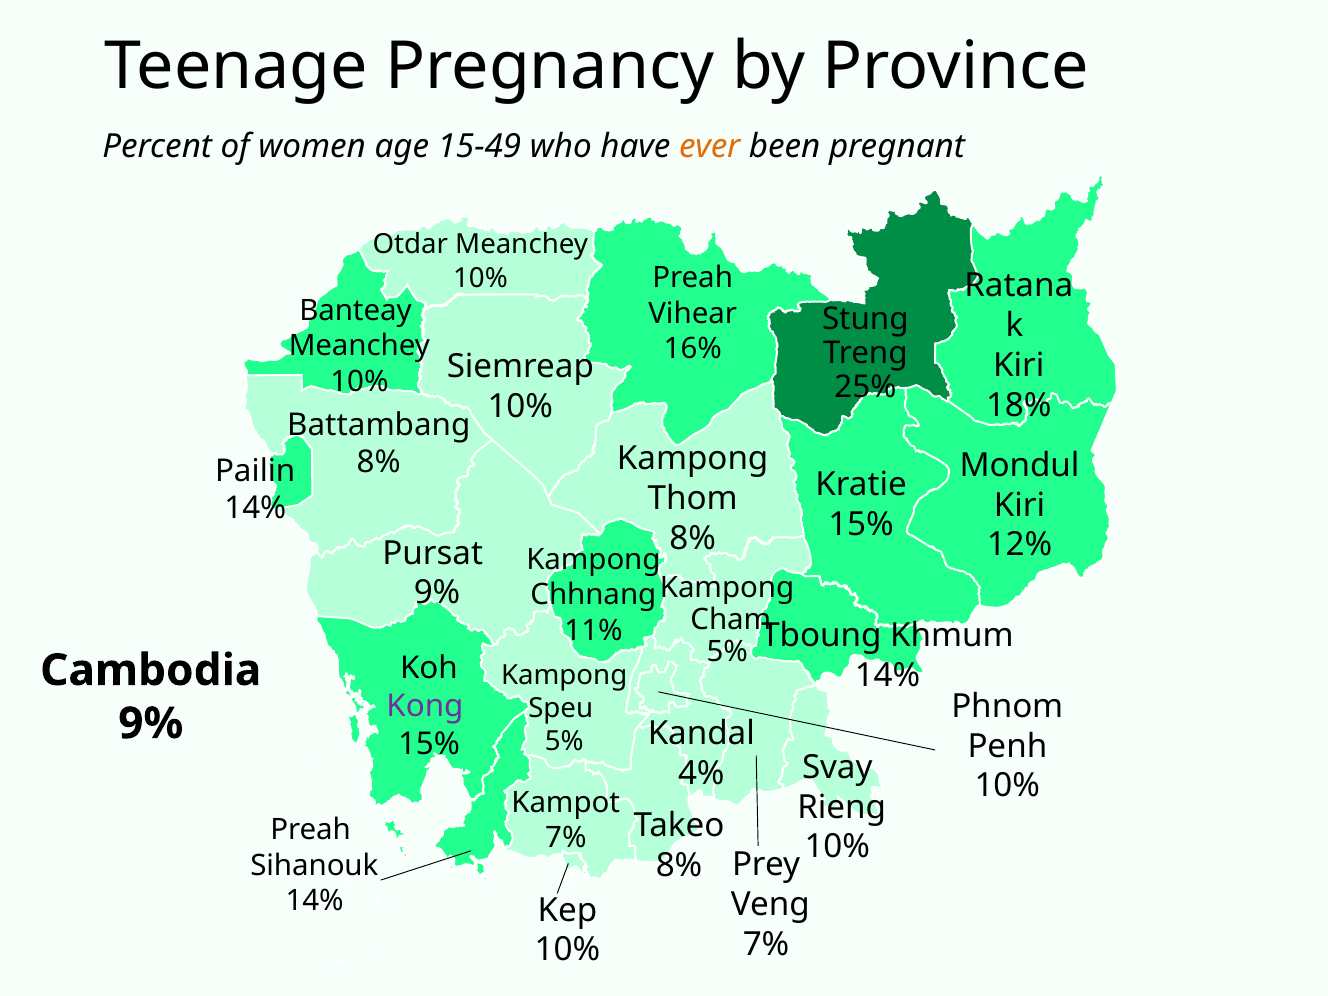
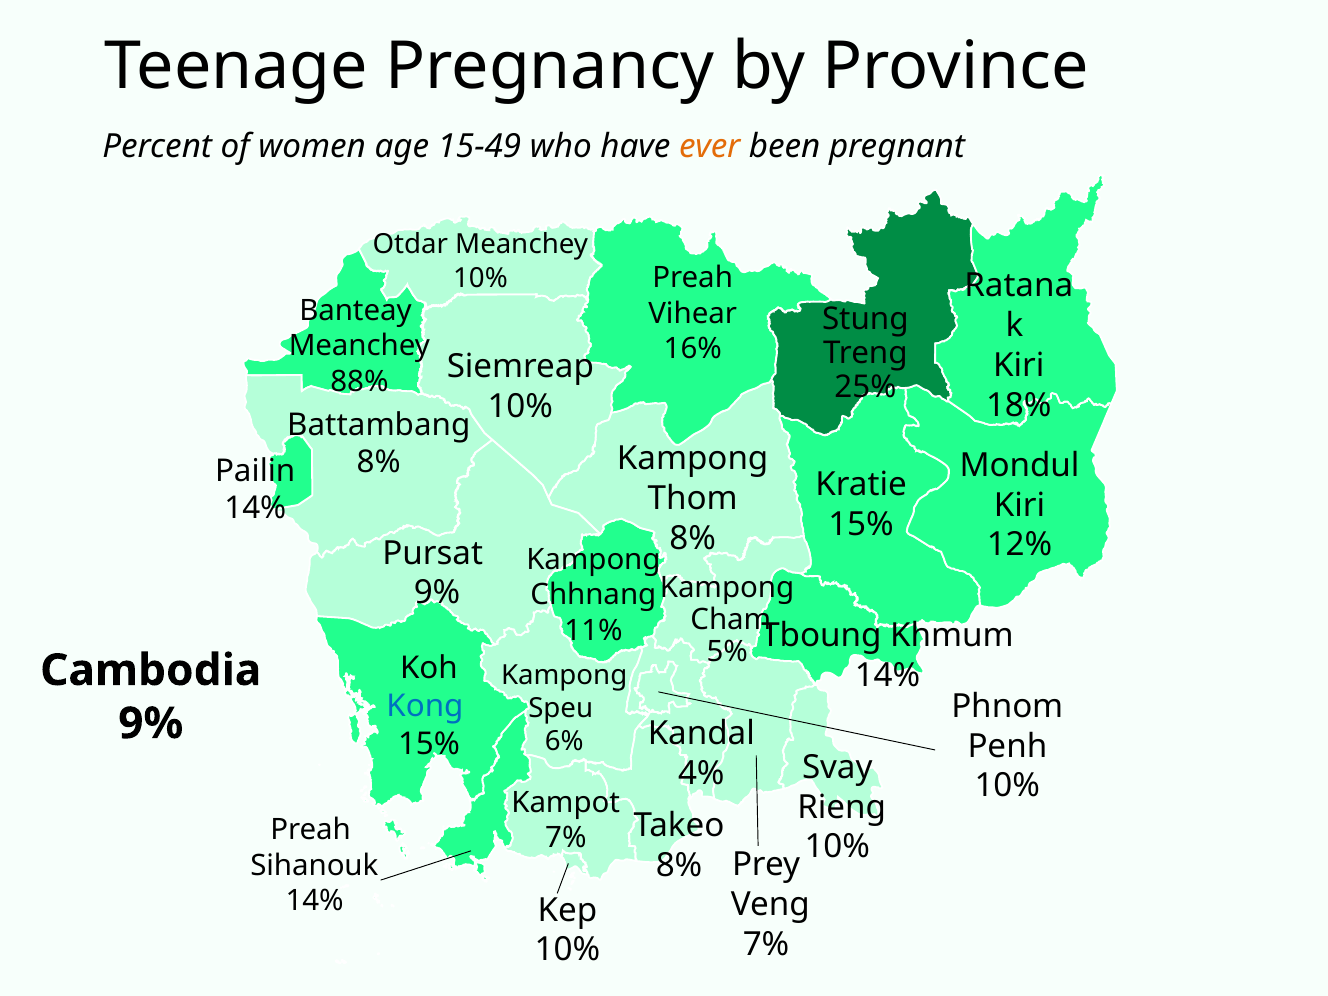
10%: 10% -> 88% (359, 382)
Kong colour: purple -> blue (425, 706)
5%: 5% -> 6% (564, 742)
